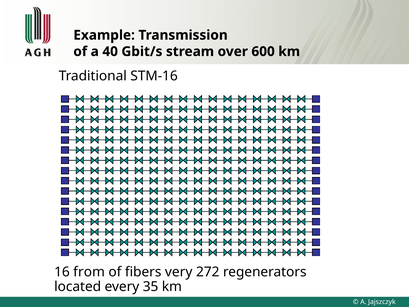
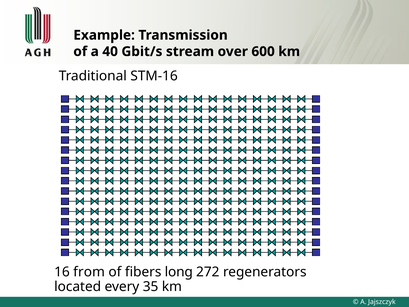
very: very -> long (179, 272)
